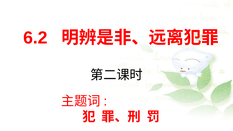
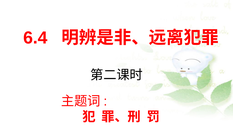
6.2: 6.2 -> 6.4 (35, 38)
